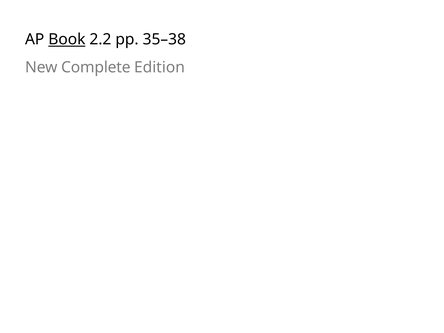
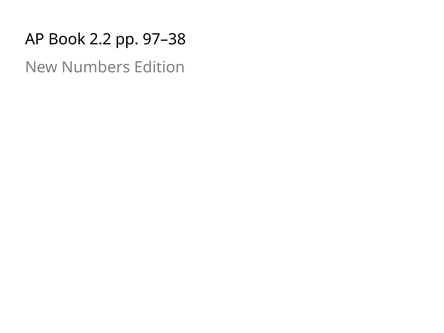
Book underline: present -> none (67, 39)
35–38: 35–38 -> 97–38 (164, 39)
Complete: Complete -> Numbers (96, 67)
